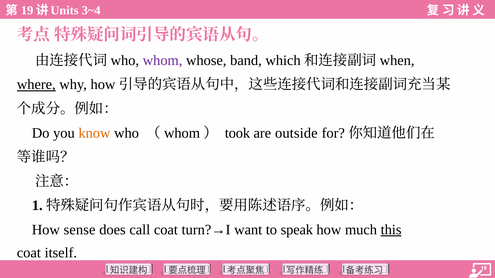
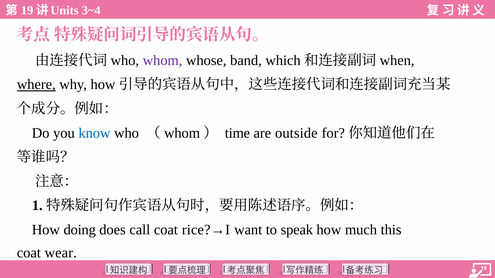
know colour: orange -> blue (94, 133)
took: took -> time (237, 133)
sense: sense -> doing (80, 230)
turn?→I: turn?→I -> rice?→I (206, 230)
this underline: present -> none (391, 230)
itself: itself -> wear (61, 253)
